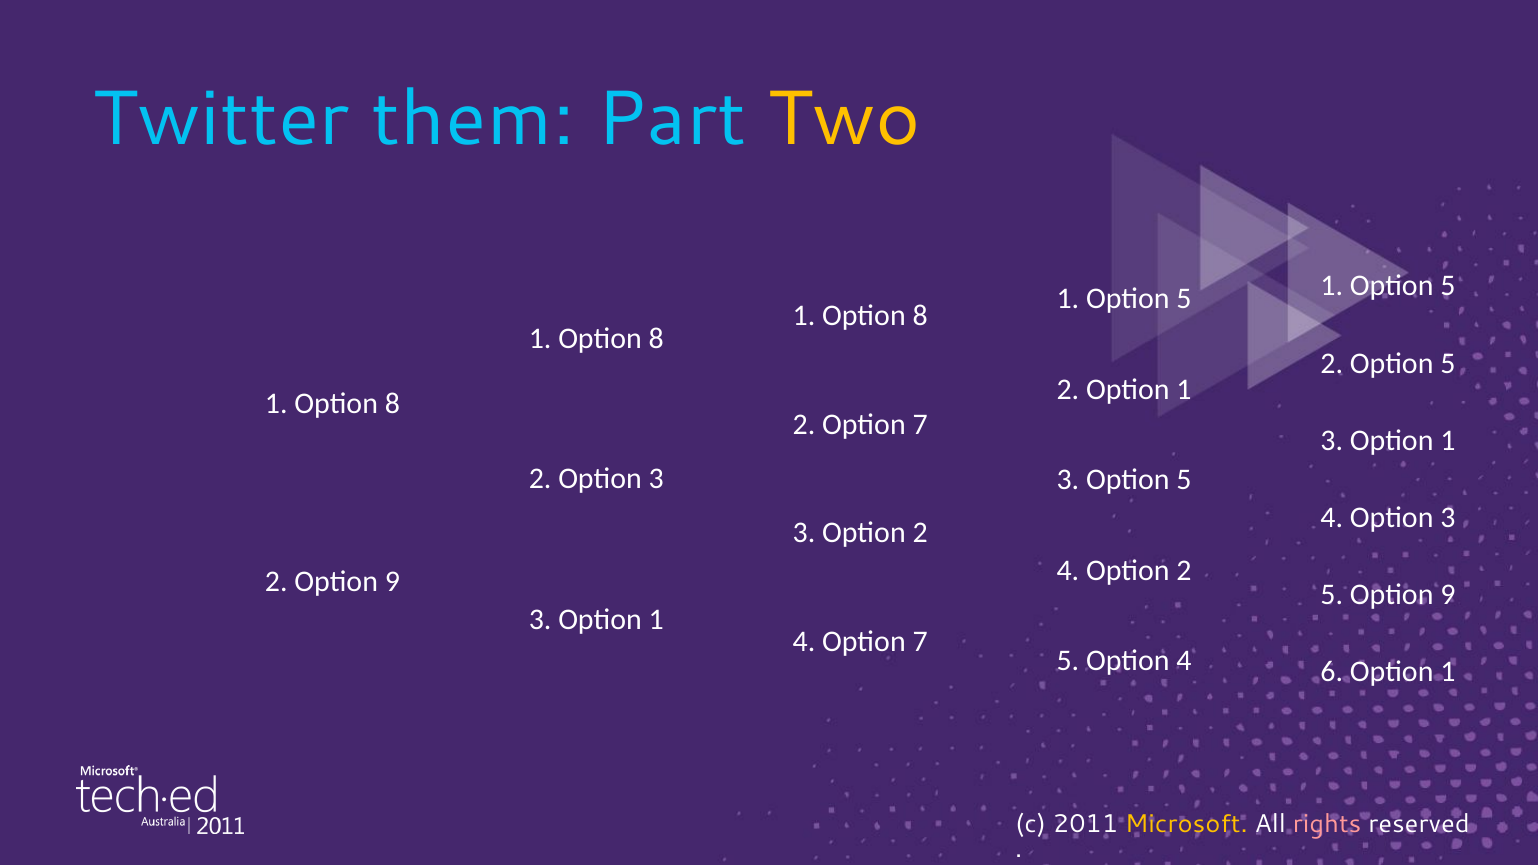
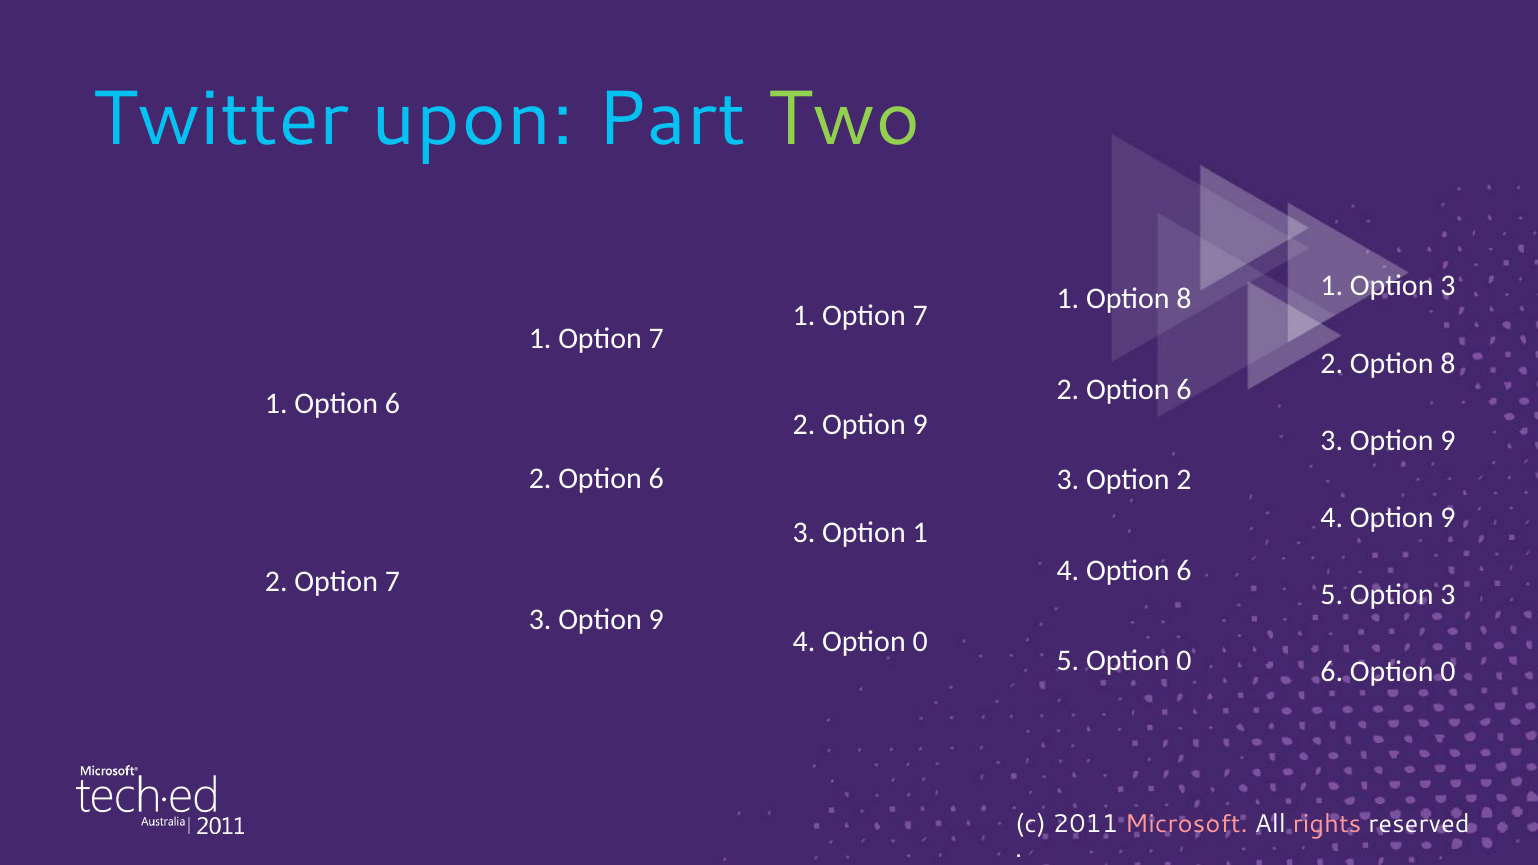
them: them -> upon (473, 119)
Two colour: yellow -> light green (844, 119)
5: 5 -> 3 (1448, 286)
5: 5 -> 8 (1184, 299)
8: 8 -> 7 (920, 316)
8: 8 -> 7 (656, 339)
2 Option 5: 5 -> 8 (1448, 363)
1: 1 -> 6 (1184, 390)
8: 8 -> 6 (392, 404)
2 Option 7: 7 -> 9 (920, 424)
1: 1 -> 9 (1448, 440)
3: 3 -> 6 (656, 479)
3 Option 5: 5 -> 2 (1184, 480)
4 Option 3: 3 -> 9 (1448, 518)
3 Option 2: 2 -> 1 (920, 533)
4 Option 2: 2 -> 6 (1184, 571)
2 Option 9: 9 -> 7 (392, 582)
5 Option 9: 9 -> 3 (1448, 595)
1: 1 -> 9 (656, 619)
4 Option 7: 7 -> 0 (920, 642)
5 Option 4: 4 -> 0 (1184, 661)
6 Option 1: 1 -> 0 (1448, 672)
Microsoft colour: yellow -> pink (1186, 824)
